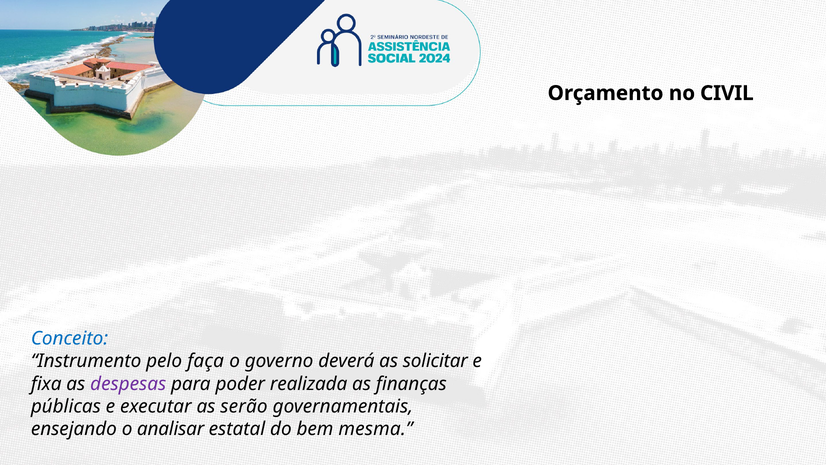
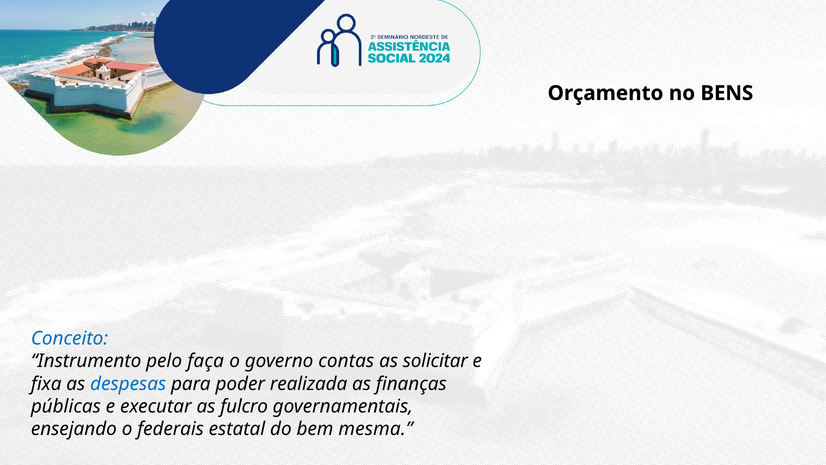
CIVIL: CIVIL -> BENS (727, 93)
deverá: deverá -> contas (346, 361)
despesas colour: purple -> blue (128, 383)
serão: serão -> fulcro (244, 406)
analisar: analisar -> federais (171, 429)
